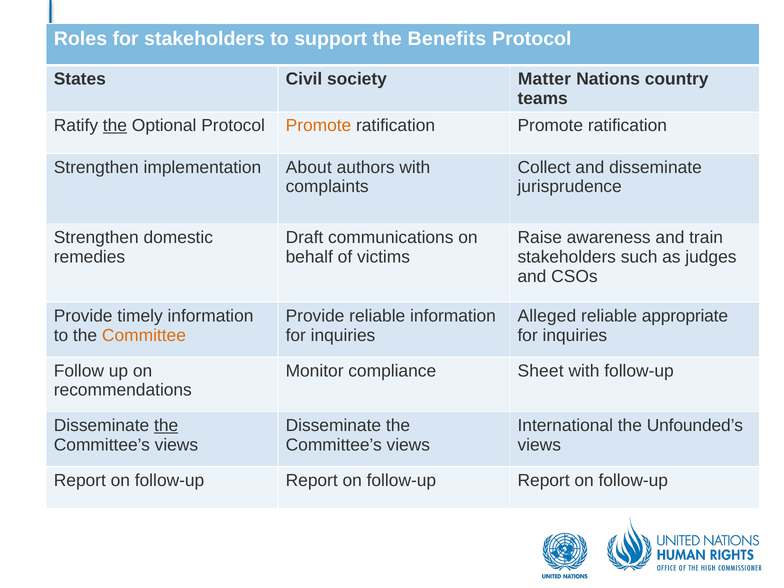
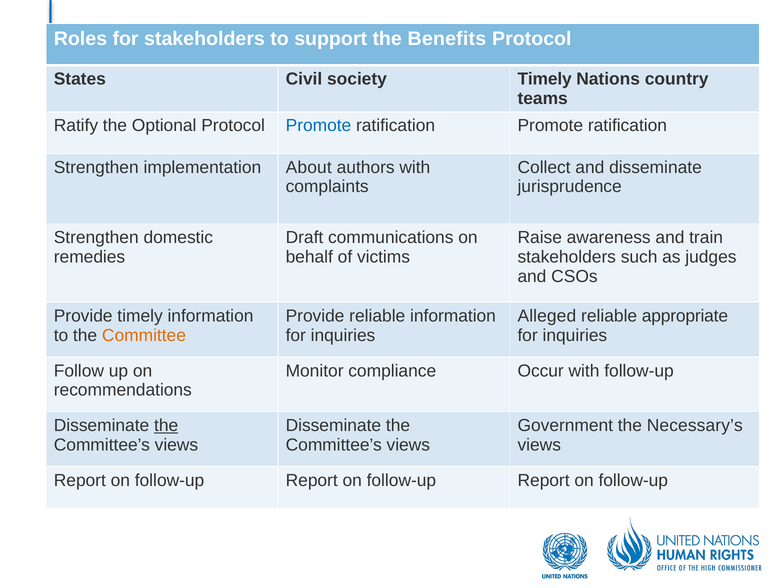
society Matter: Matter -> Timely (545, 79)
the underline: present -> none (115, 126)
Promote colour: orange -> blue (318, 126)
Sheet: Sheet -> Occur (541, 371)
International: International -> Government (565, 426)
Unfounded’s: Unfounded’s -> Necessary’s (695, 426)
